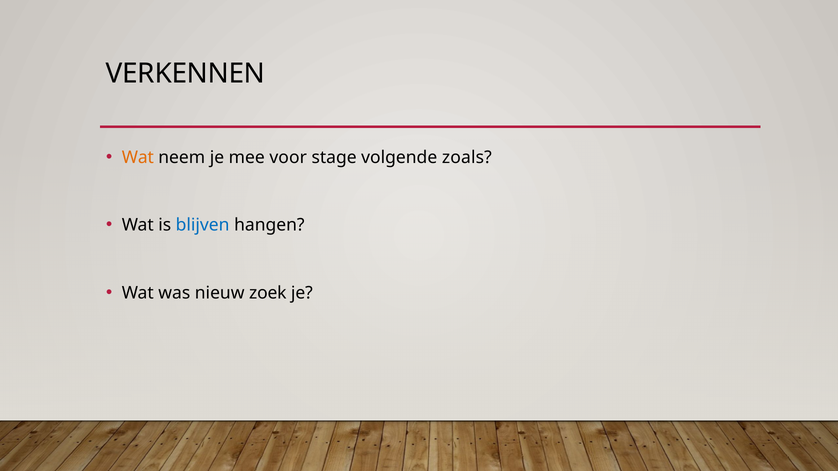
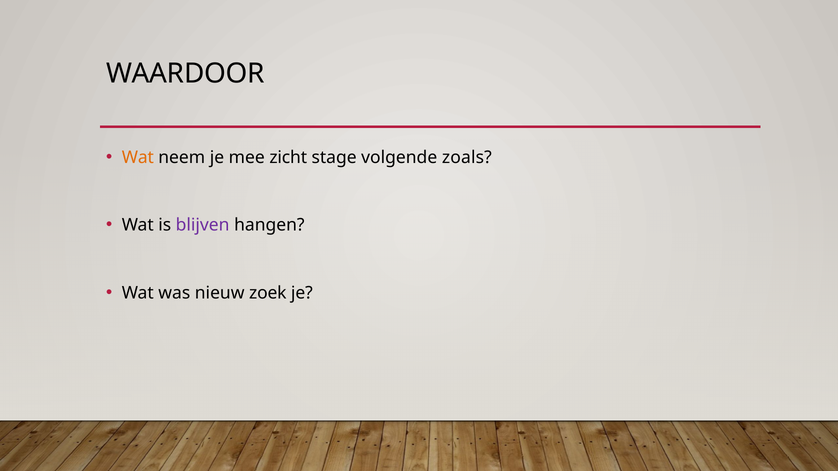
VERKENNEN: VERKENNEN -> WAARDOOR (185, 73)
voor: voor -> zicht (288, 158)
blijven colour: blue -> purple (203, 225)
